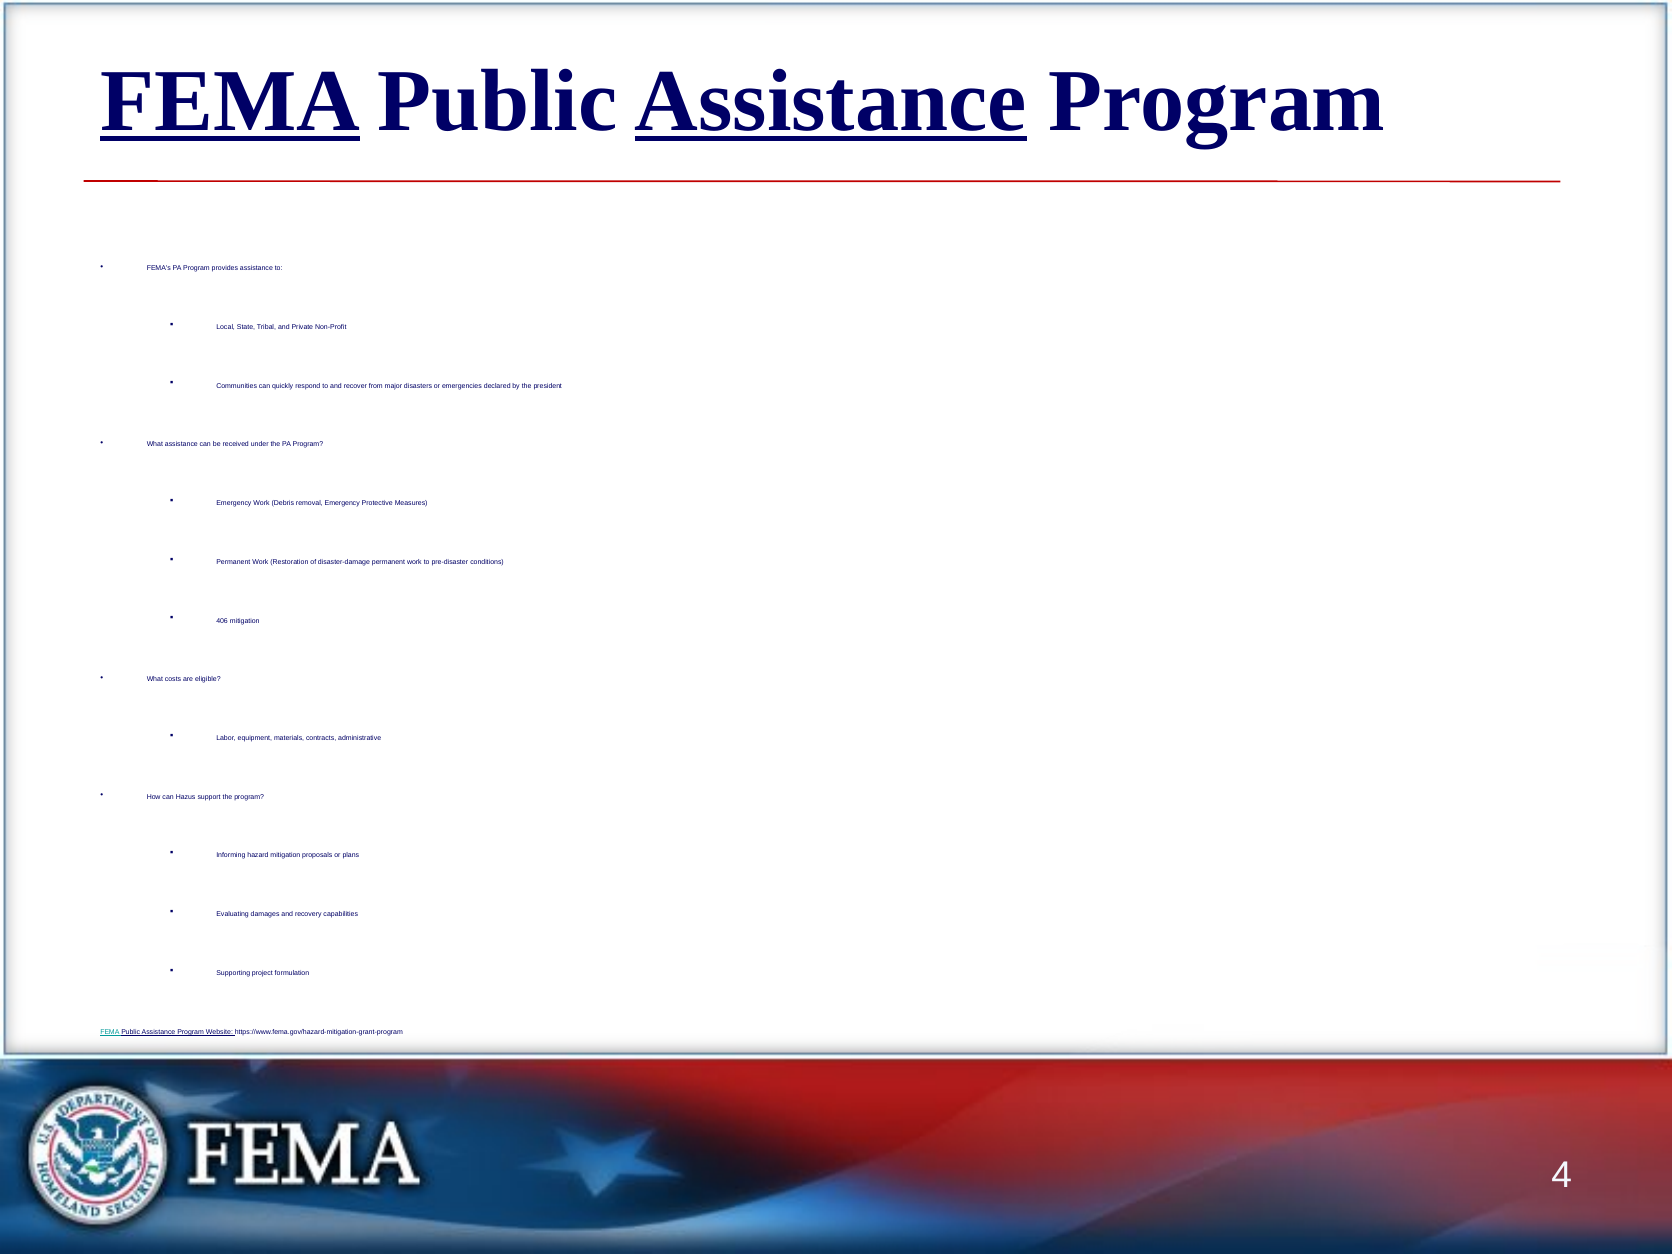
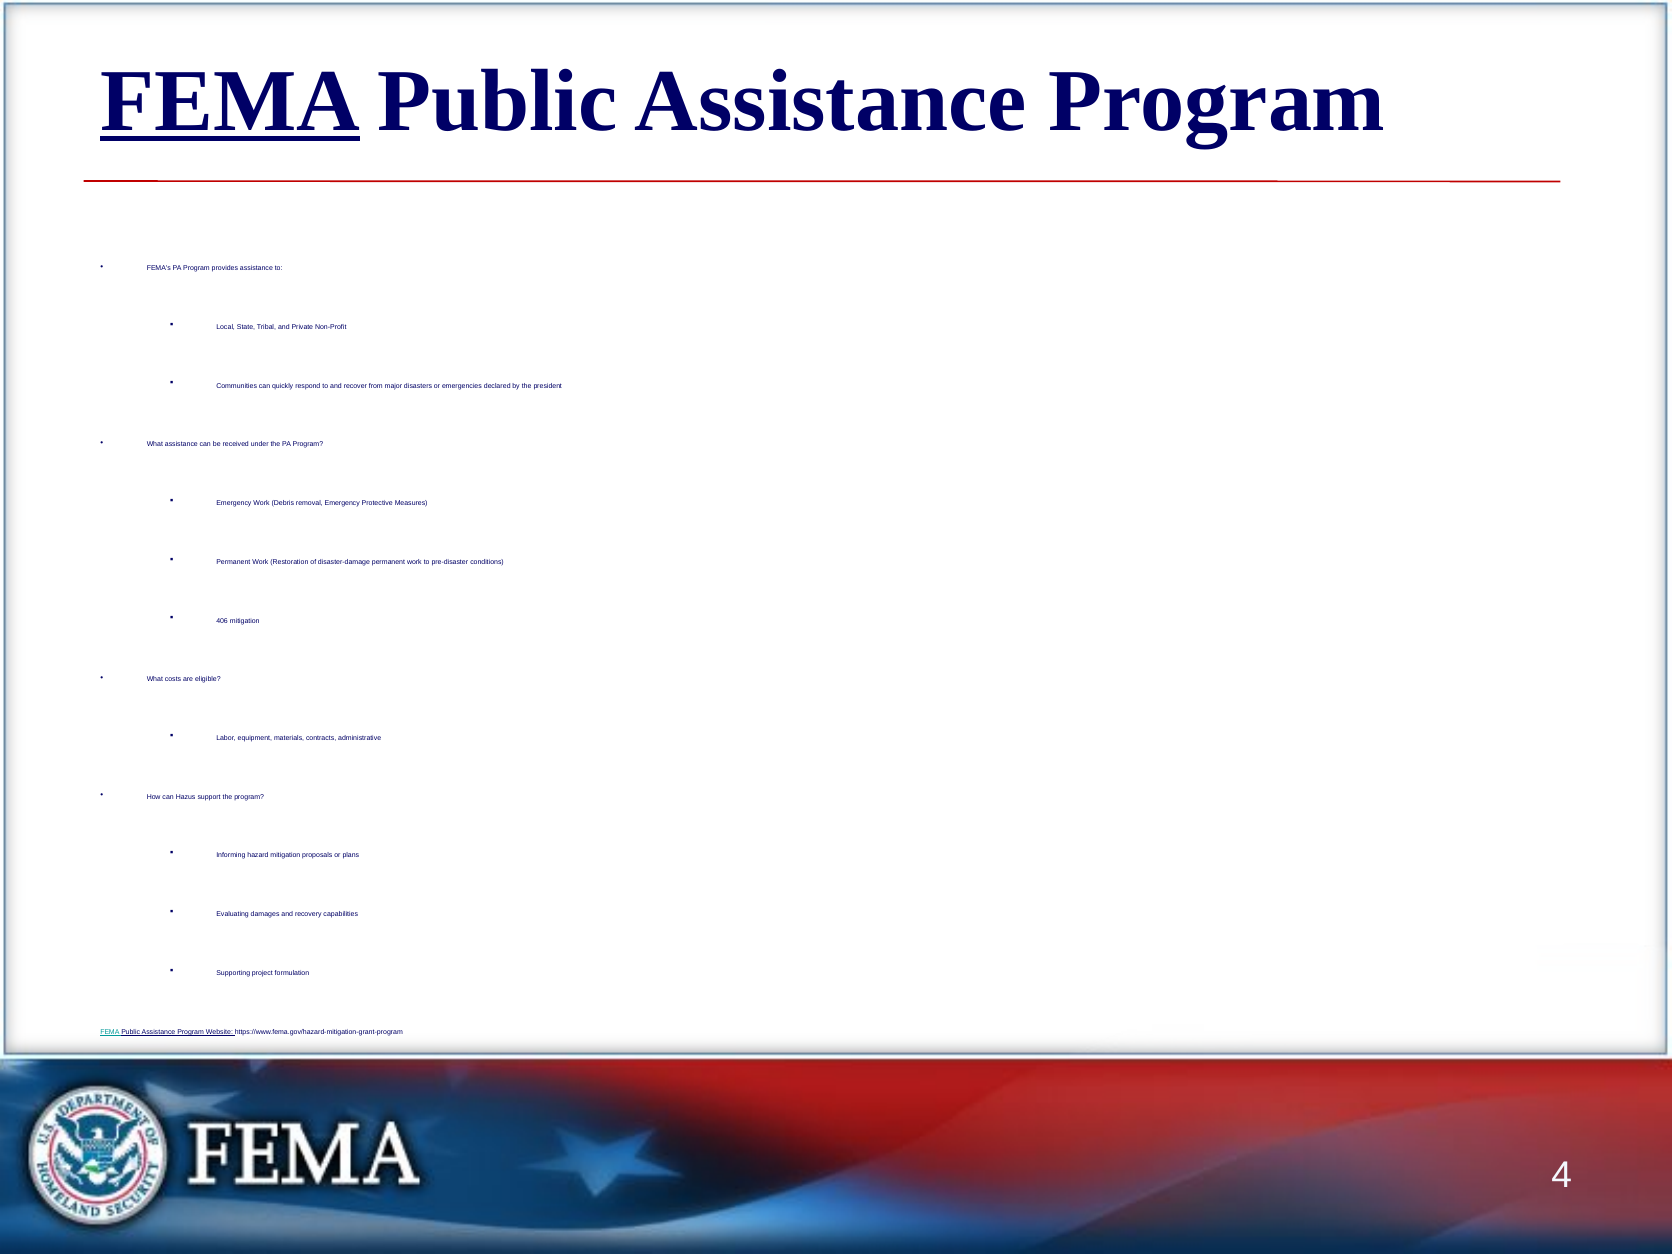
Assistance underline: present -> none (831, 101)
